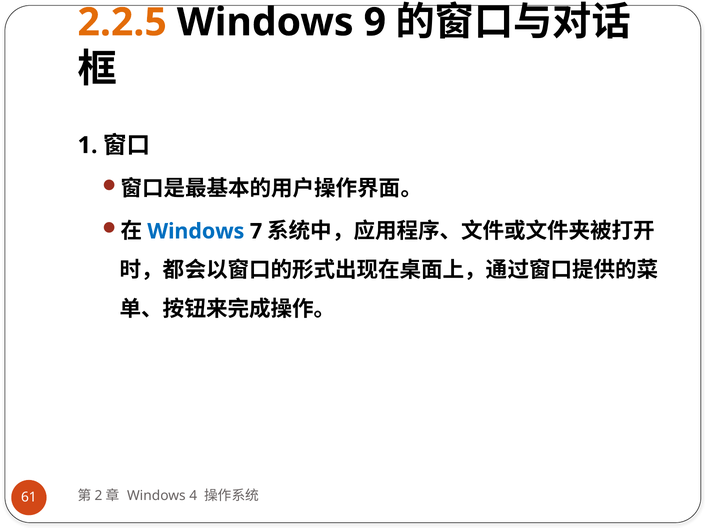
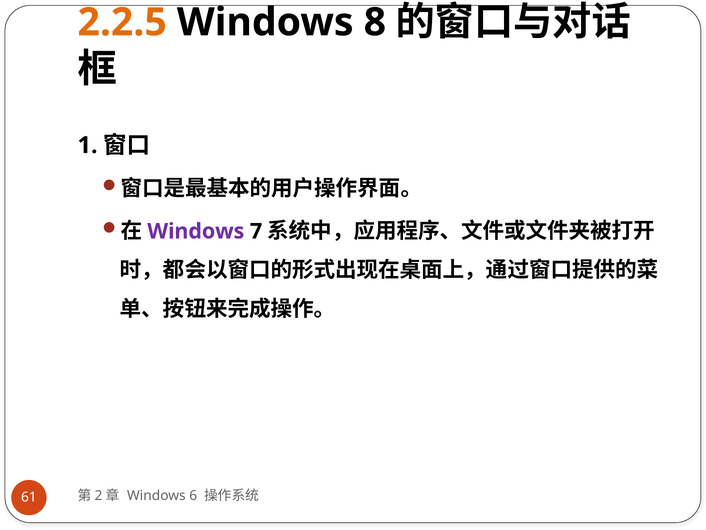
9: 9 -> 8 (375, 22)
Windows colour: blue -> purple (196, 231)
4: 4 -> 6 (193, 495)
